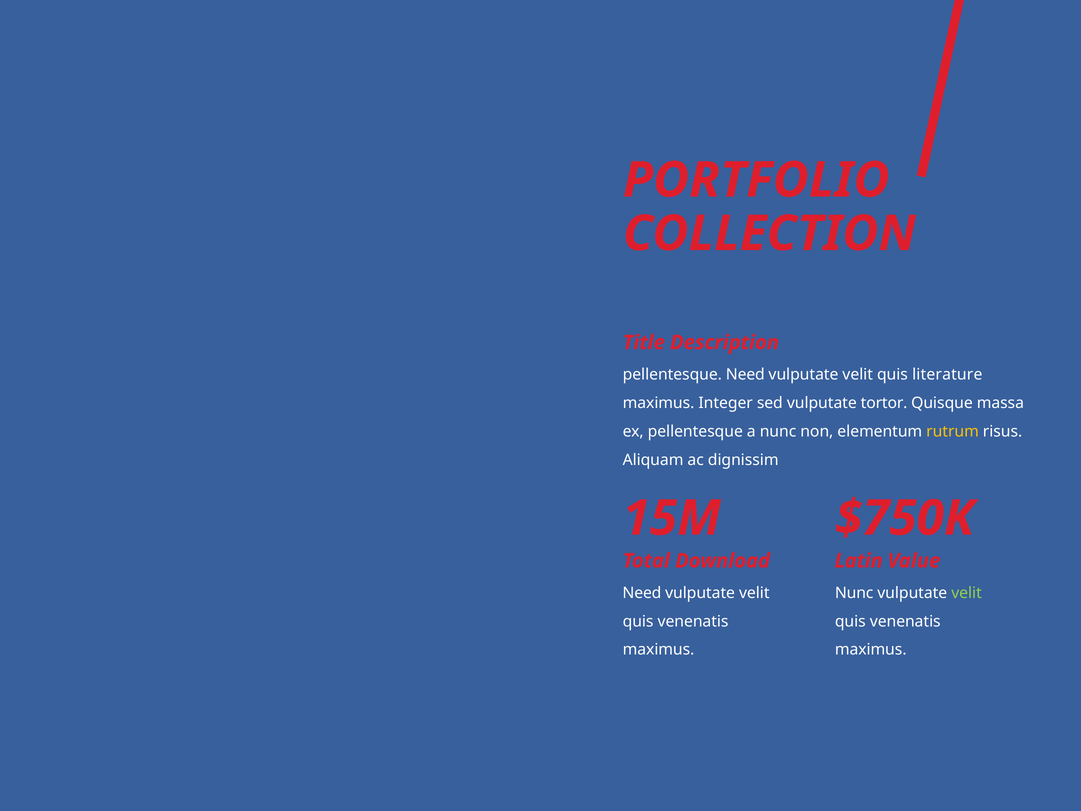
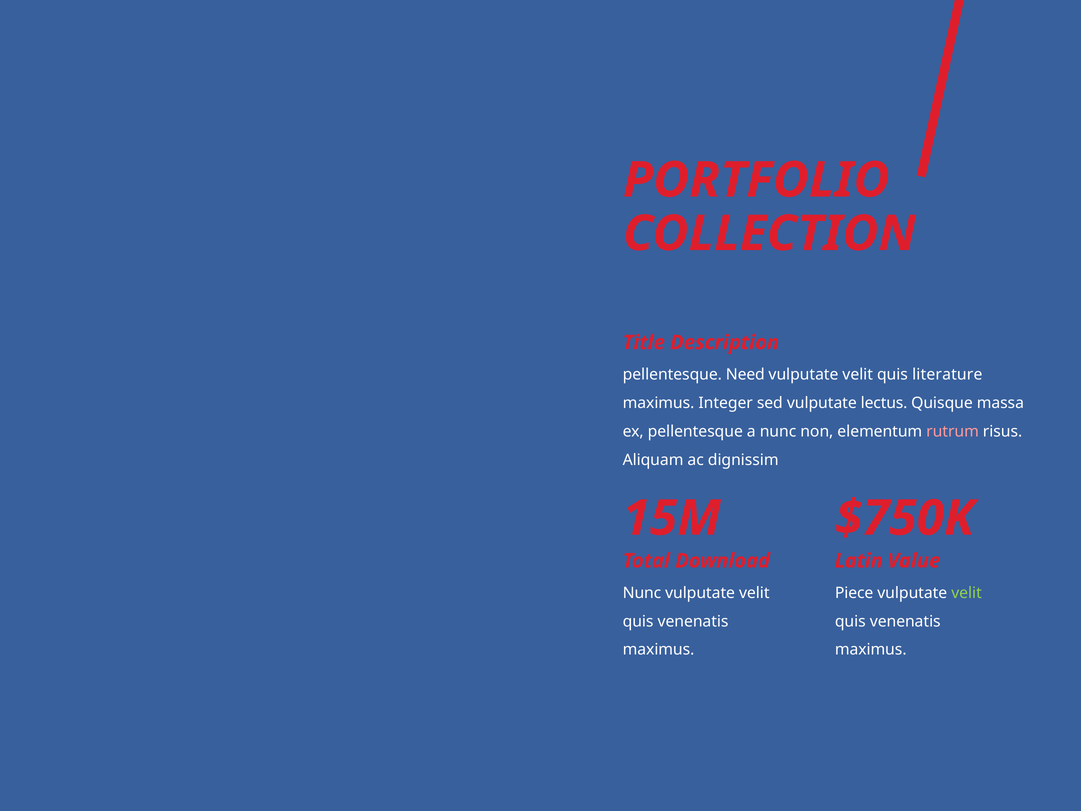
tortor: tortor -> lectus (884, 403)
rutrum colour: yellow -> pink (953, 431)
Need: Need -> Nunc (642, 593)
Nunc: Nunc -> Piece (854, 593)
